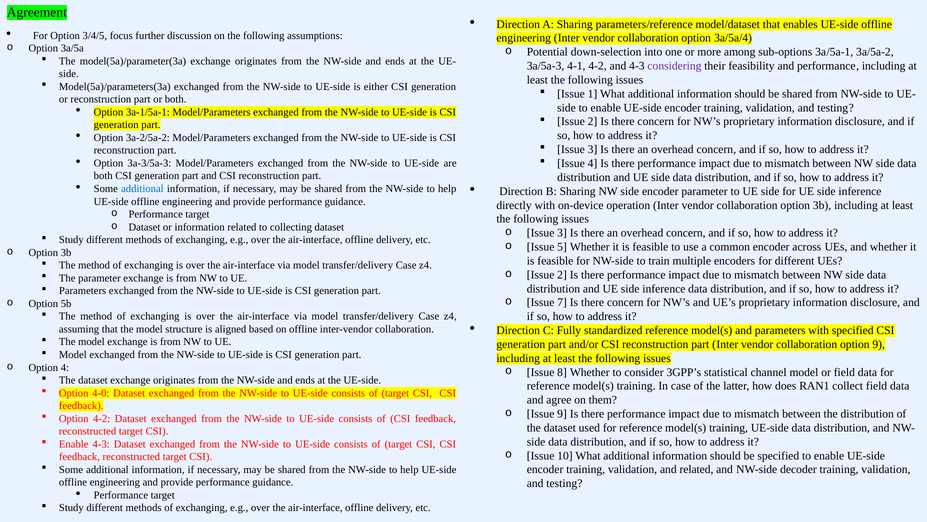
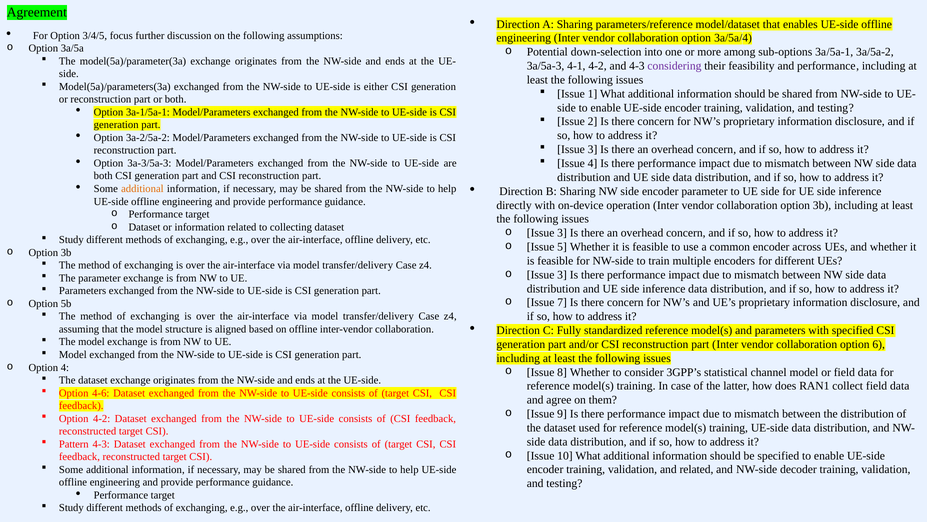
additional colour: blue -> orange (142, 189)
2: 2 -> 3 (562, 274)
option 9: 9 -> 6 (879, 344)
4-0: 4-0 -> 4-6 (101, 393)
Enable: Enable -> Pattern (74, 444)
